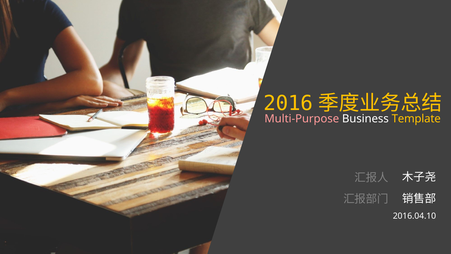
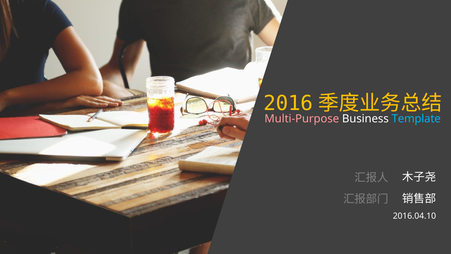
Template colour: yellow -> light blue (416, 119)
